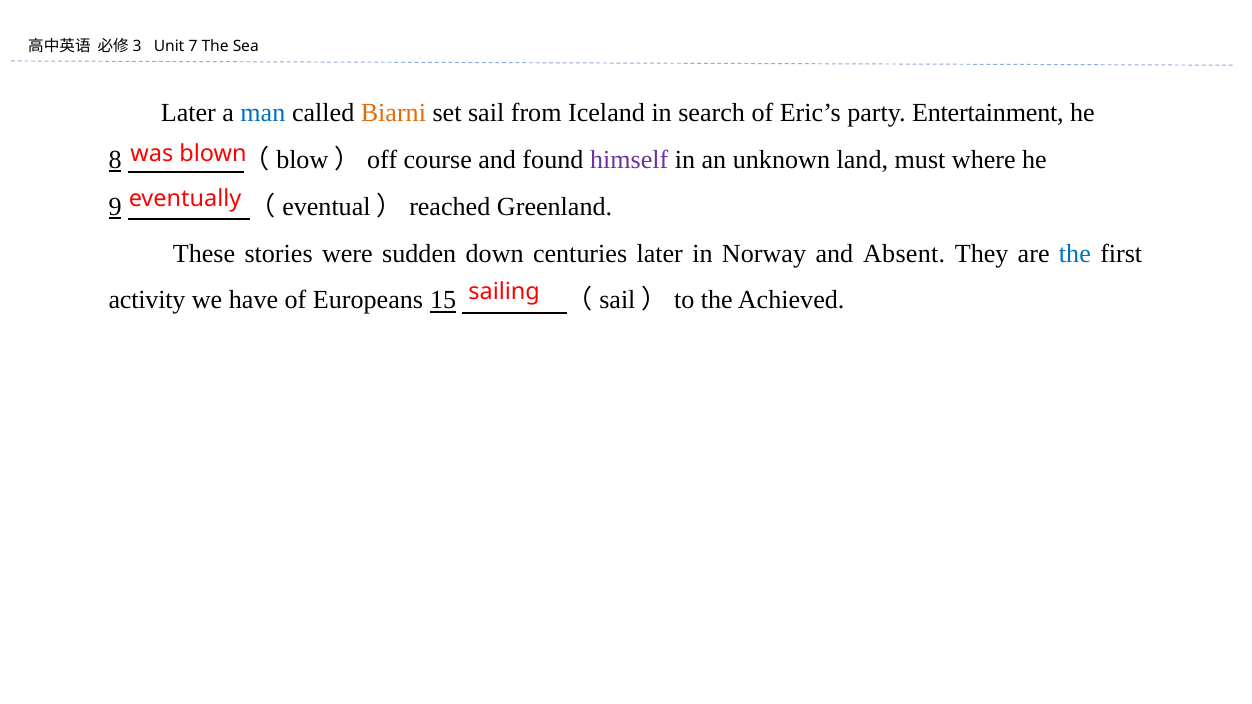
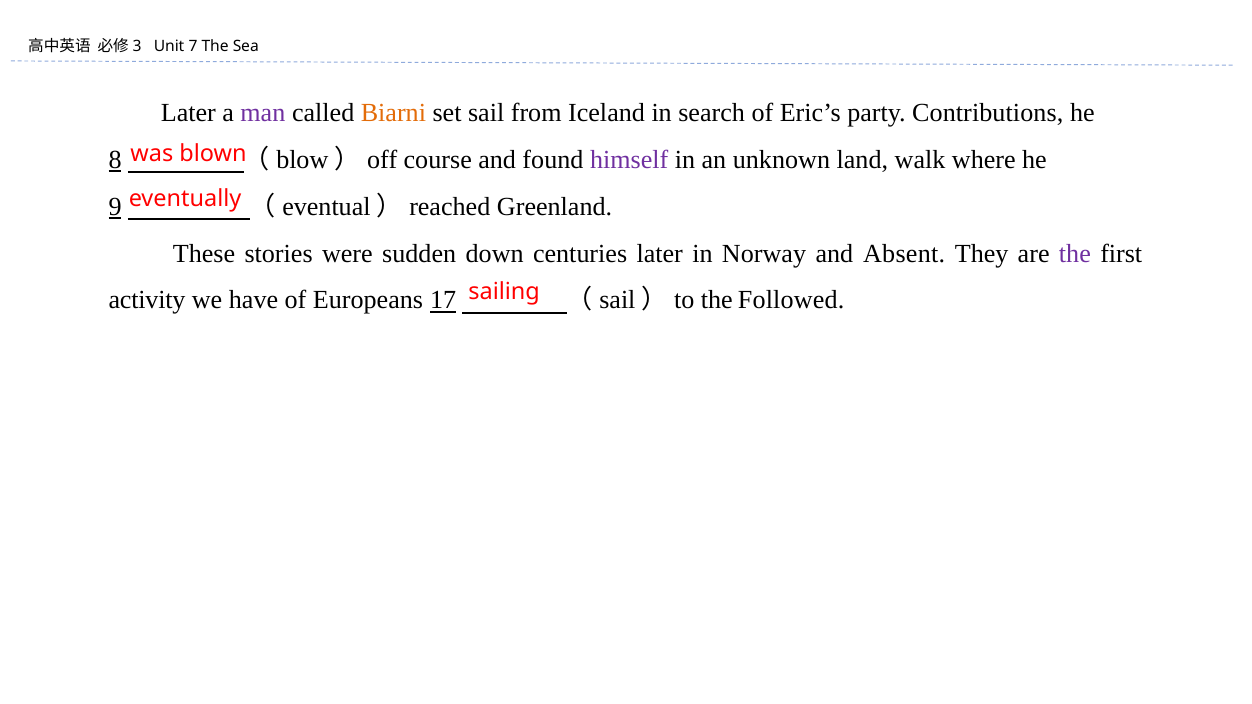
man colour: blue -> purple (263, 113)
Entertainment: Entertainment -> Contributions (988, 113)
must: must -> walk (920, 160)
the colour: blue -> purple (1075, 254)
15: 15 -> 17 (443, 300)
Achieved: Achieved -> Followed (791, 300)
